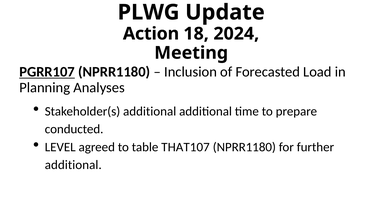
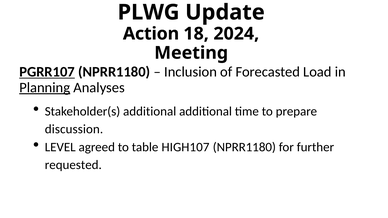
Planning underline: none -> present (45, 88)
conducted: conducted -> discussion (74, 129)
THAT107: THAT107 -> HIGH107 (185, 147)
additional: additional -> requested (73, 165)
